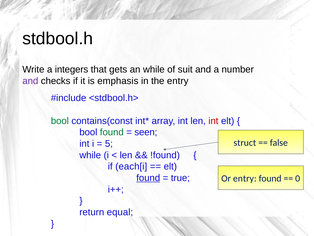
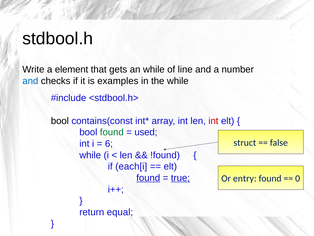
integers: integers -> element (72, 69)
suit: suit -> line (185, 69)
and colour: purple -> blue (30, 81)
emphasis: emphasis -> examples (118, 81)
the entry: entry -> while (178, 81)
bool colour: green -> black (60, 121)
seen: seen -> used (146, 132)
5: 5 -> 6 (109, 143)
true underline: none -> present (180, 178)
